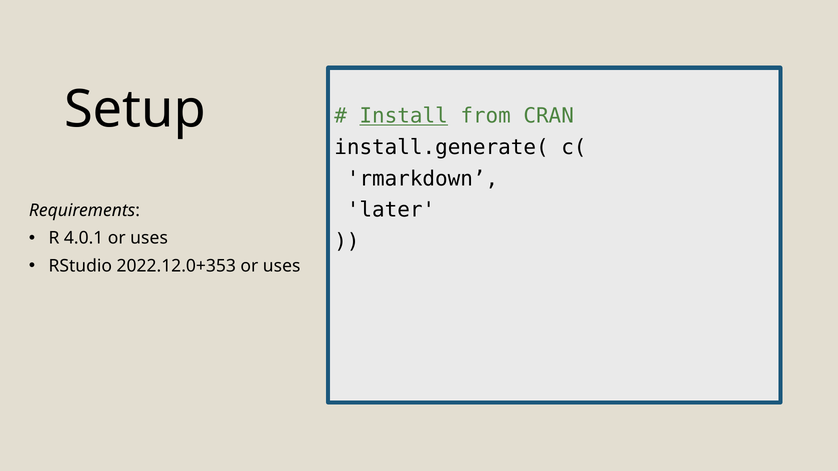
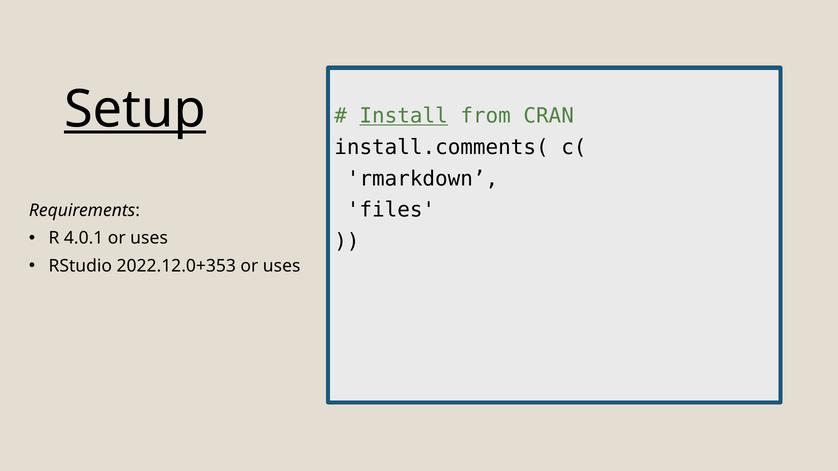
Setup underline: none -> present (135, 110)
install.generate(: install.generate( -> install.comments( (441, 147)
later: later -> files (391, 210)
